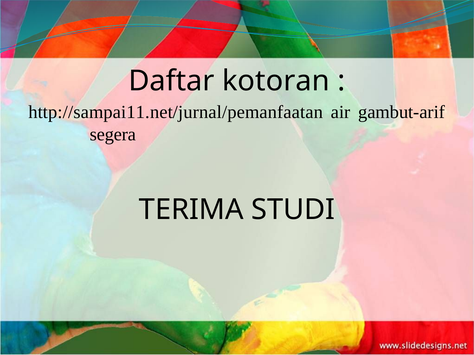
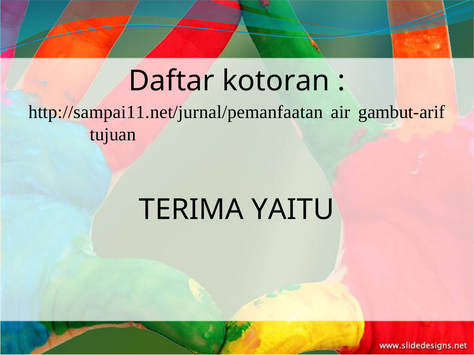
segera: segera -> tujuan (113, 134)
STUDI: STUDI -> YAITU (293, 210)
